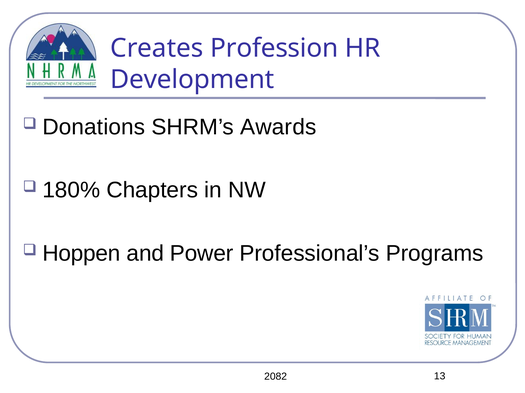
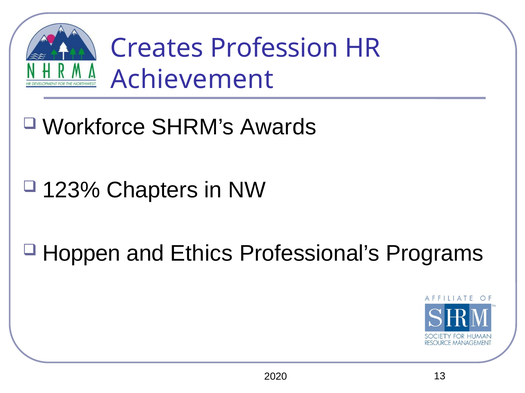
Development: Development -> Achievement (192, 80)
Donations: Donations -> Workforce (94, 127)
180%: 180% -> 123% (71, 190)
Power: Power -> Ethics (201, 254)
2082: 2082 -> 2020 (276, 377)
